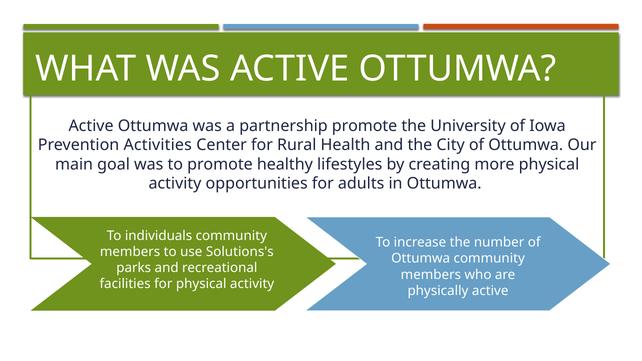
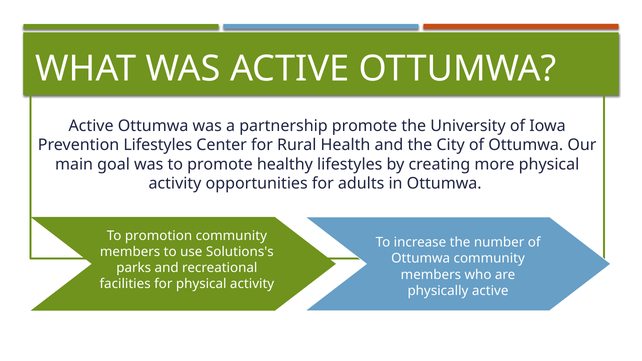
Prevention Activities: Activities -> Lifestyles (158, 145)
individuals: individuals -> promotion (159, 236)
